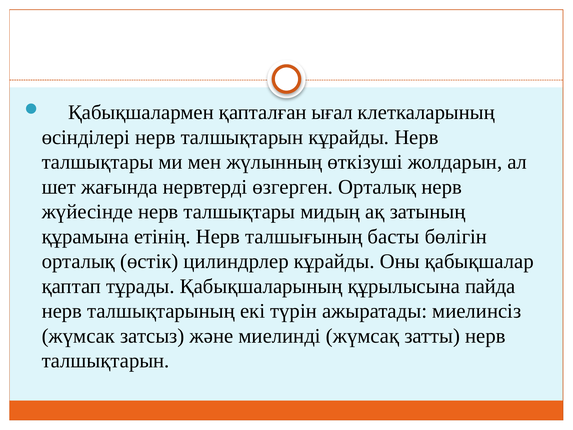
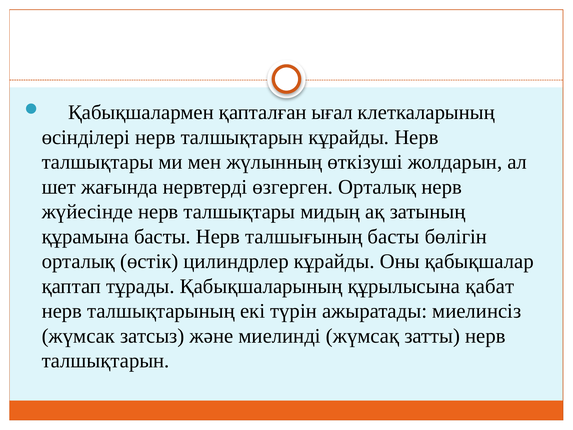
құрамына етінің: етінің -> басты (162, 236)
пайда: пайда -> қабат (490, 286)
